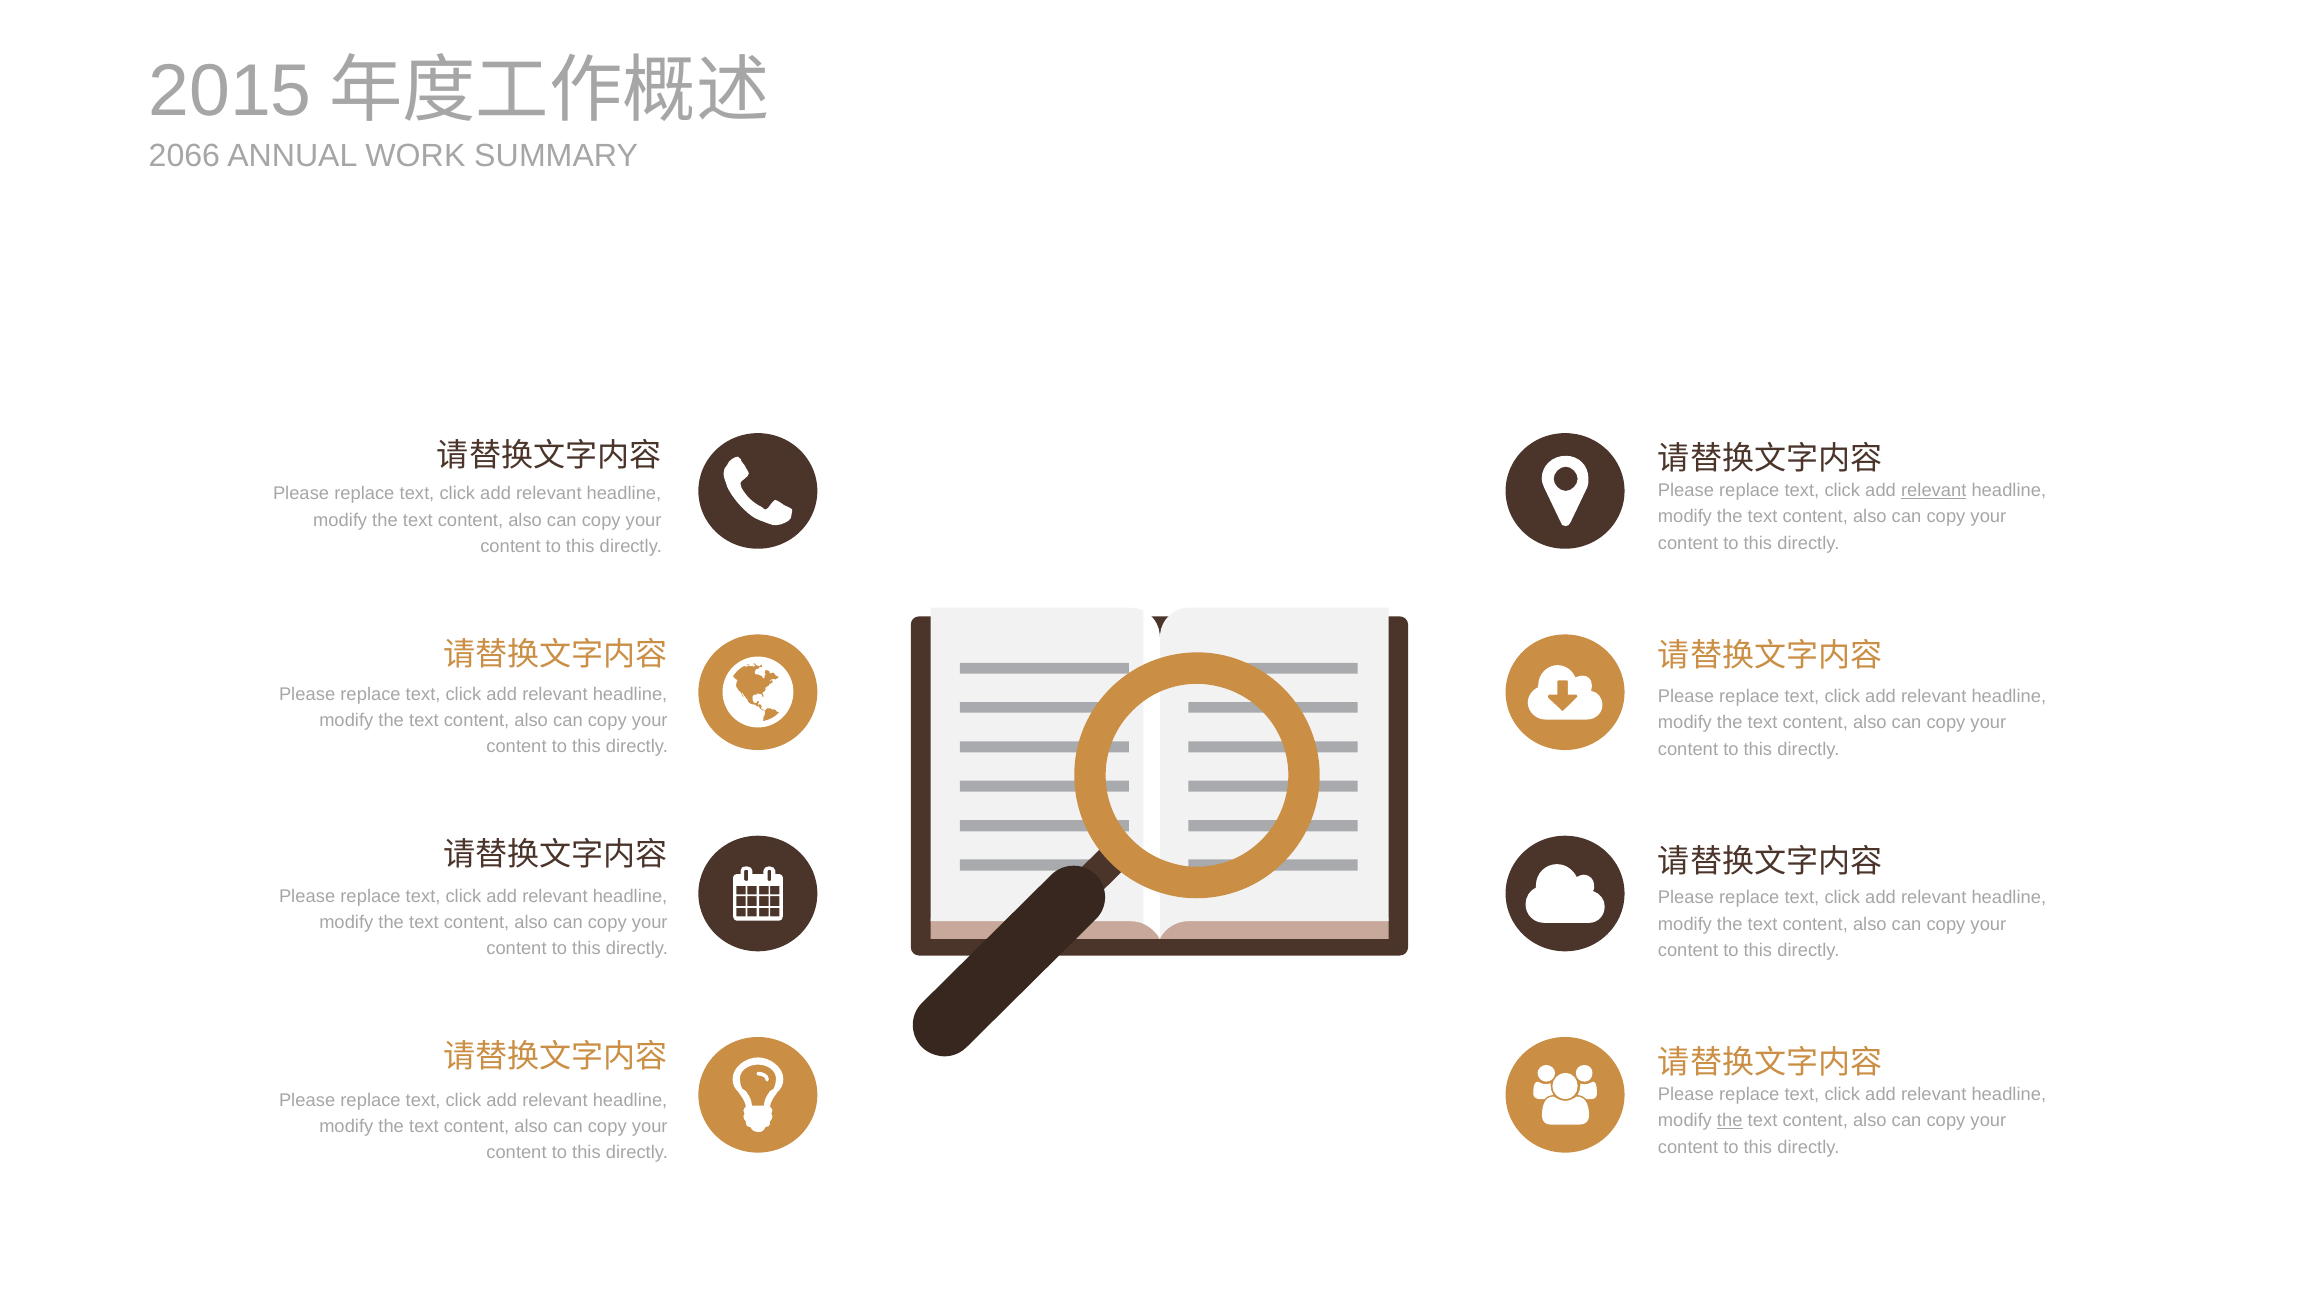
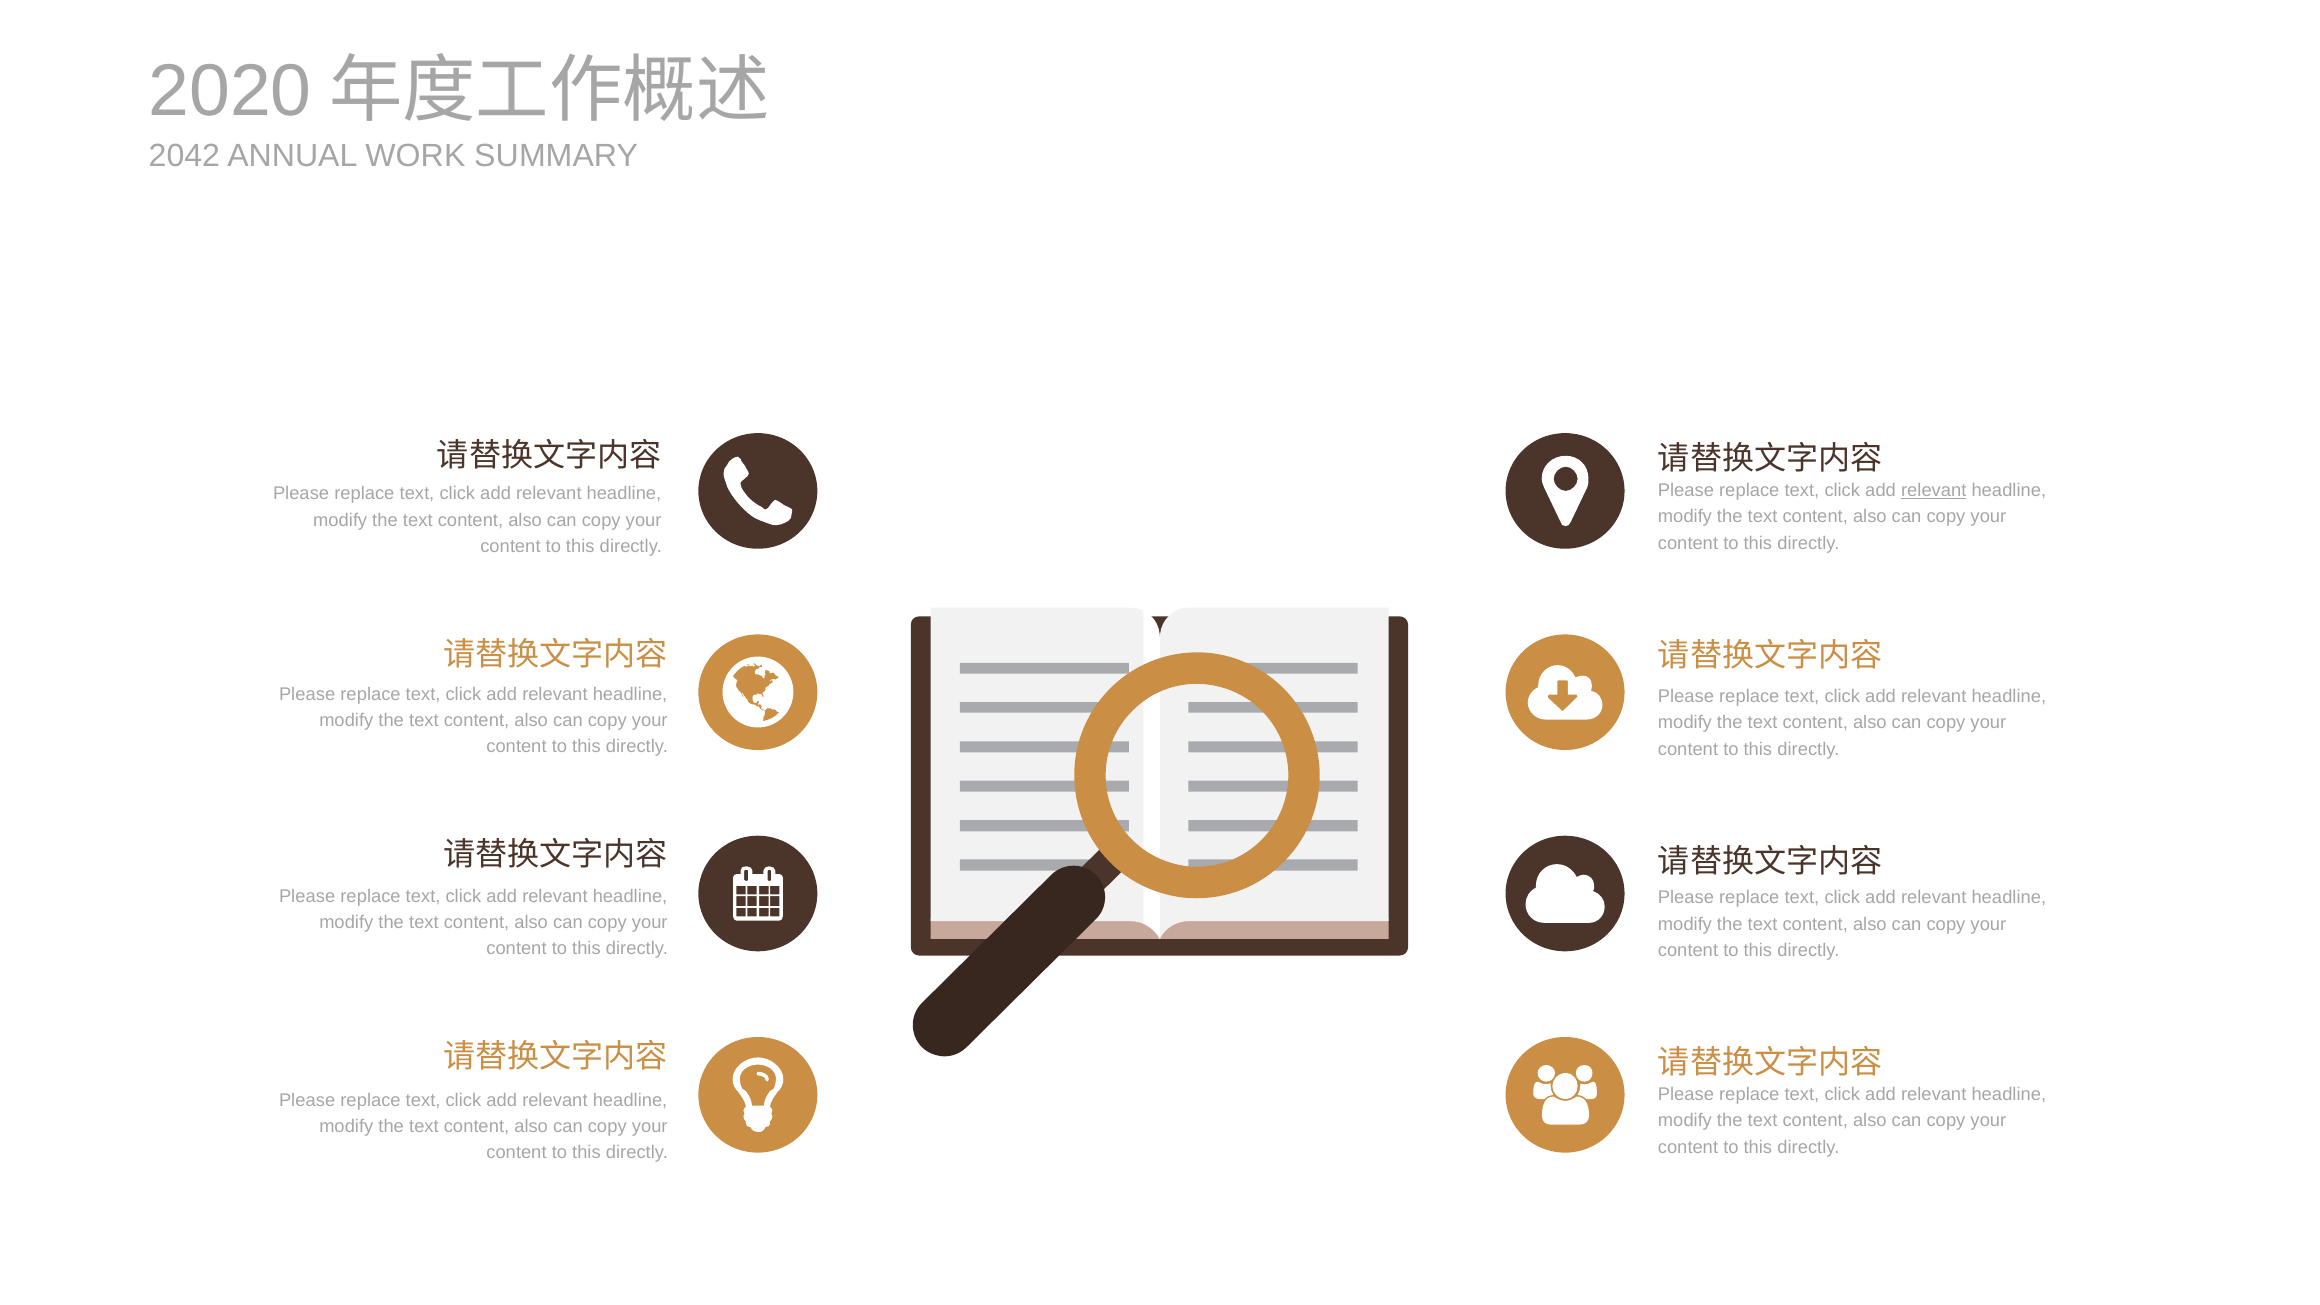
2015: 2015 -> 2020 (230, 92)
2066: 2066 -> 2042 (184, 156)
the underline: present -> none (1730, 1121)
